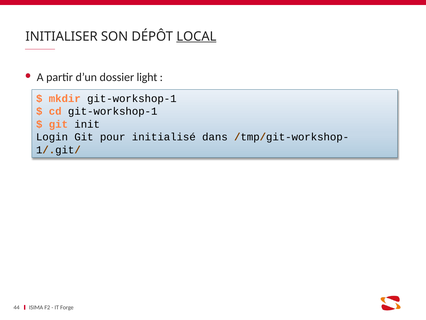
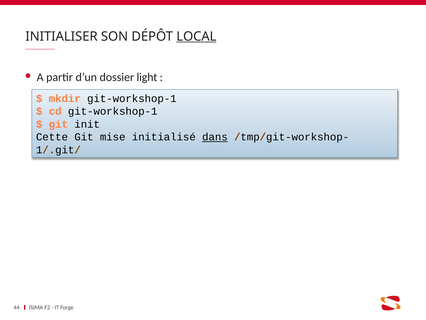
Login: Login -> Cette (52, 137)
pour: pour -> mise (113, 137)
dans underline: none -> present (215, 137)
